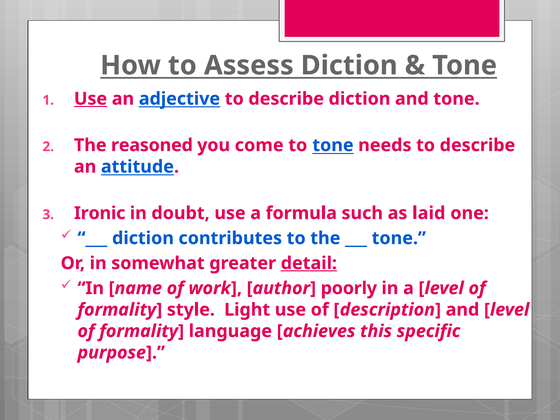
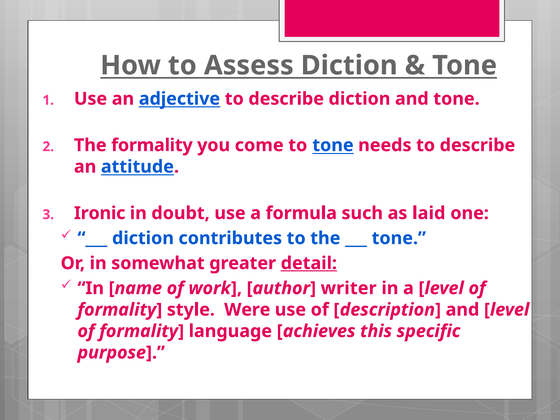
Use underline: present -> none (91, 99)
The reasoned: reasoned -> formality (152, 145)
poorly: poorly -> writer (349, 288)
Light: Light -> Were (247, 310)
